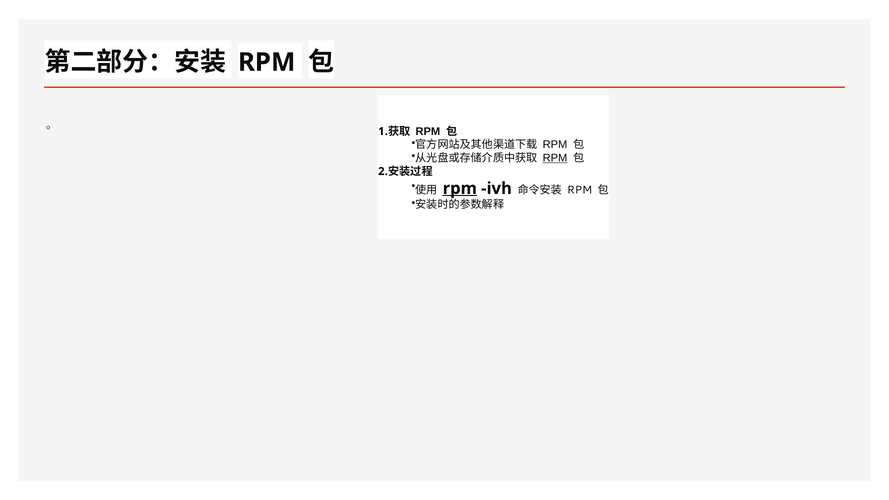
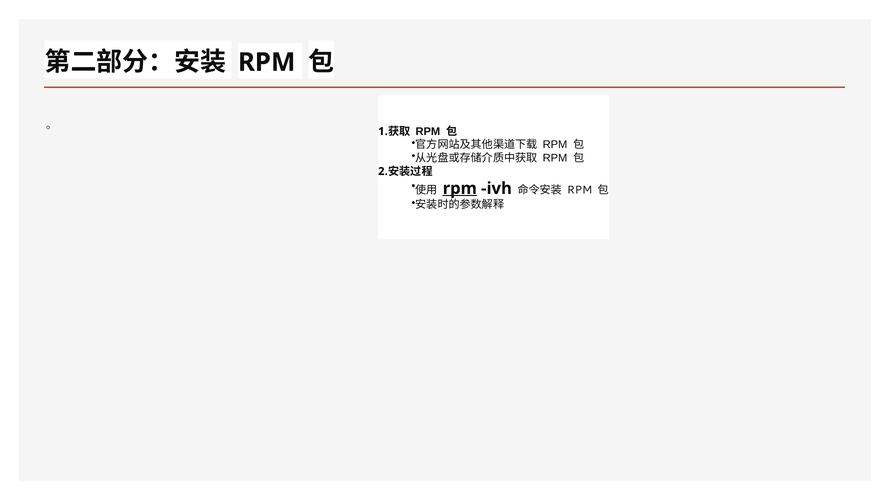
RPM underline: present -> none (555, 158)
